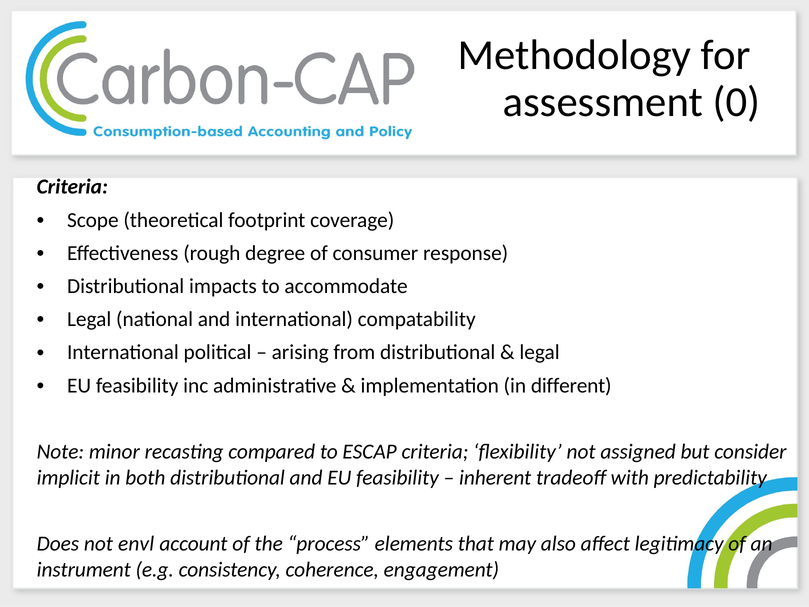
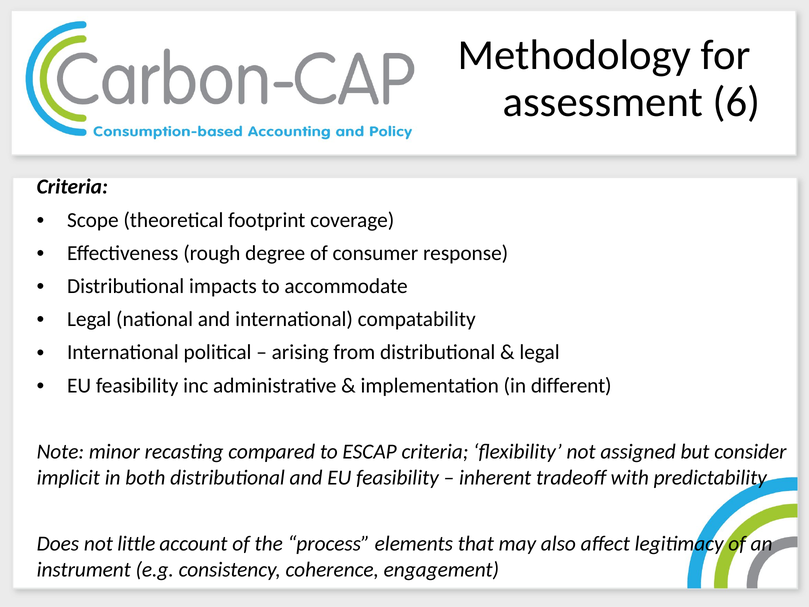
0: 0 -> 6 (736, 102)
envl: envl -> little (136, 544)
